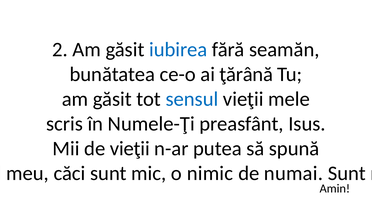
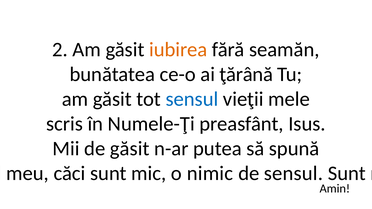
iubirea colour: blue -> orange (178, 50)
de vieţii: vieţii -> găsit (130, 149)
de numai: numai -> sensul (293, 174)
